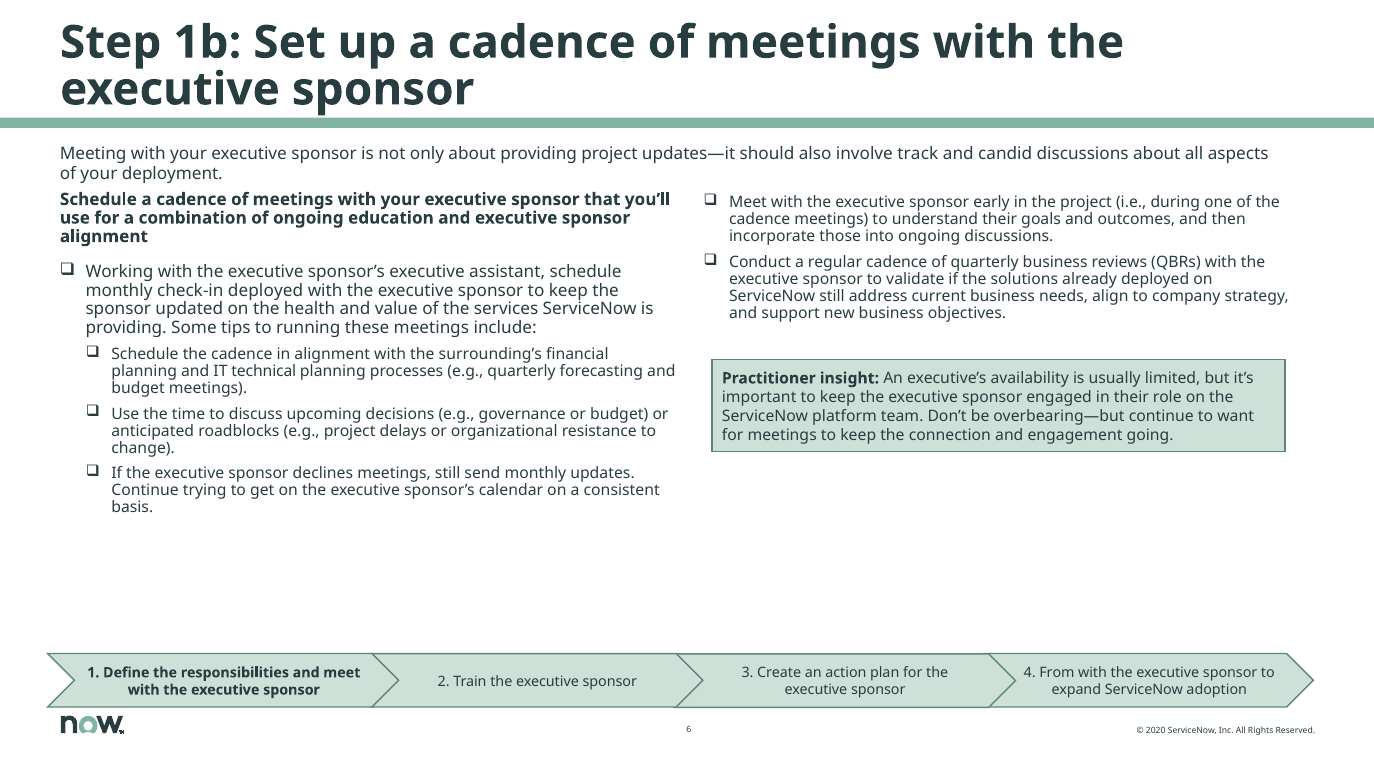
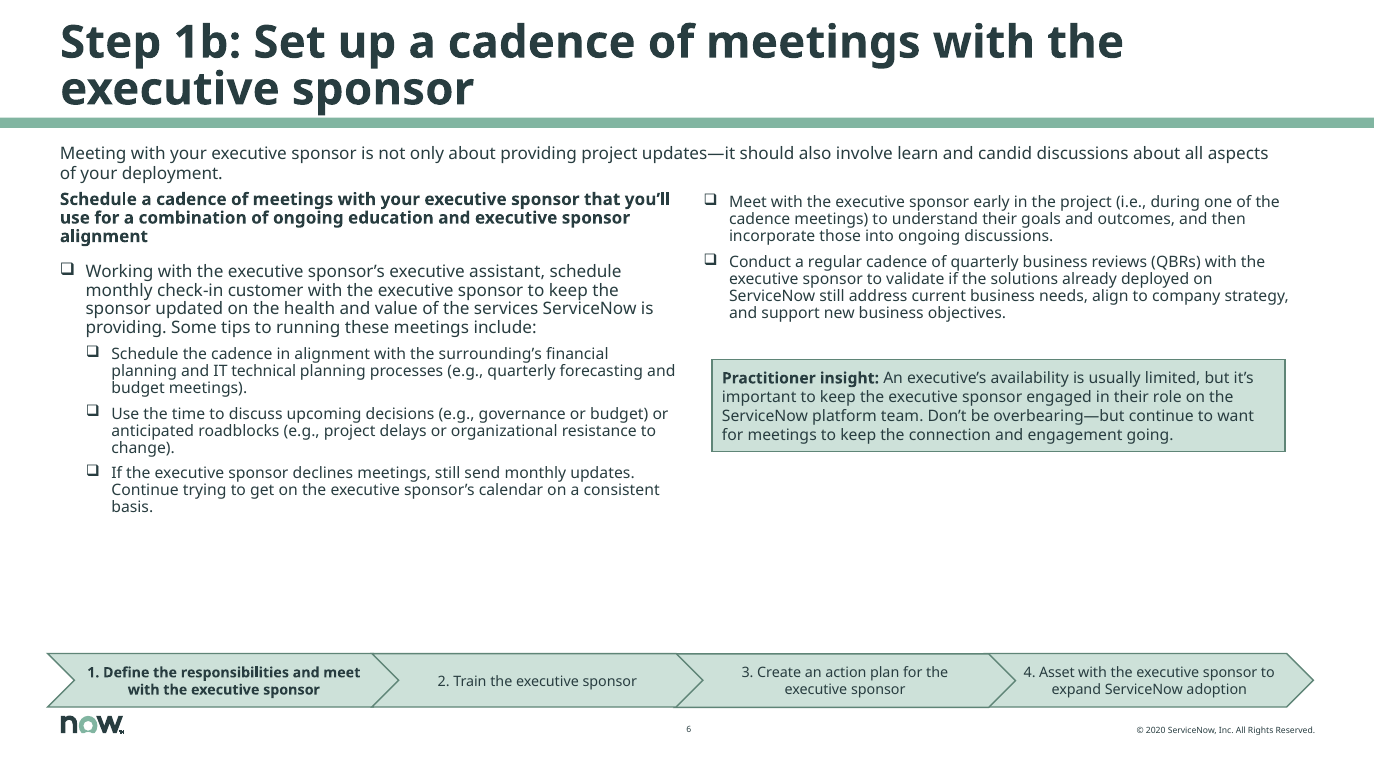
track: track -> learn (918, 154)
check-in deployed: deployed -> customer (266, 291)
From: From -> Asset (1057, 673)
